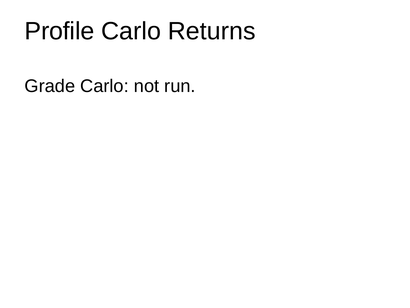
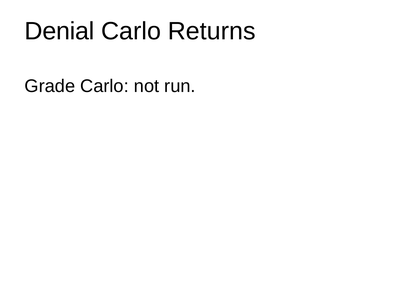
Profile: Profile -> Denial (59, 31)
